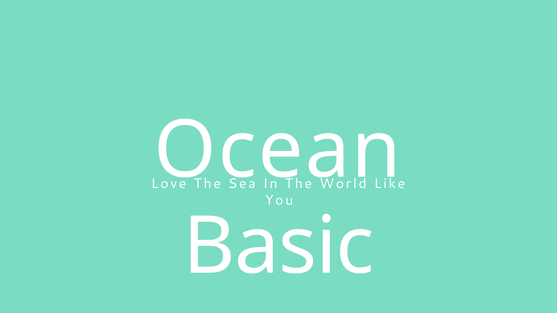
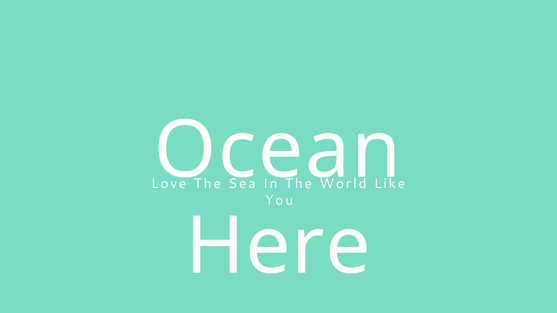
Basic: Basic -> Here (278, 247)
